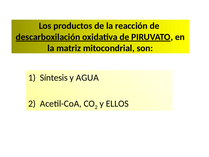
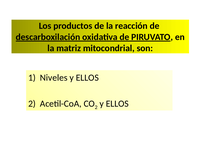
Síntesis: Síntesis -> Niveles (54, 77)
AGUA: AGUA -> ELLOS (87, 77)
